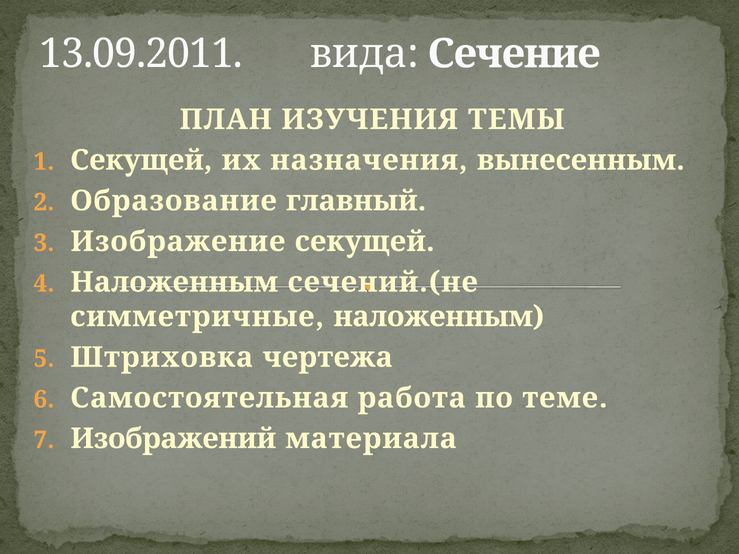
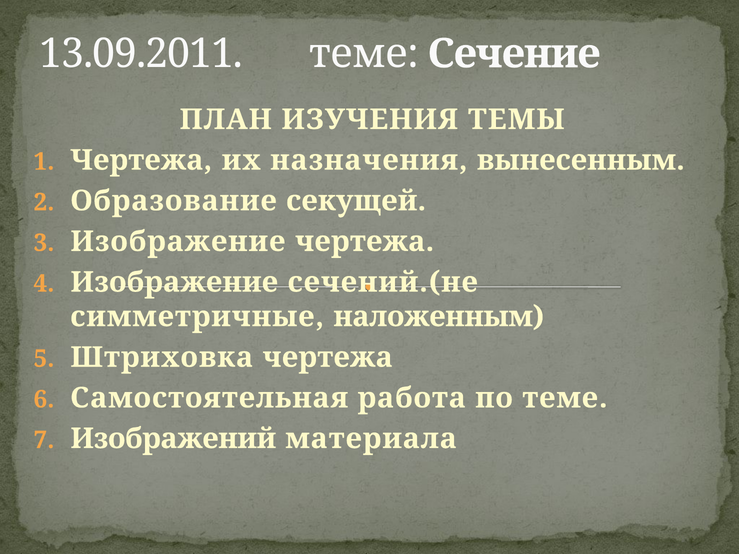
13.09.2011 вида: вида -> теме (364, 54)
Секущей: Секущей -> Чертежа (141, 160)
главный: главный -> секущей (356, 201)
Изображение секущей: секущей -> чертежа (365, 242)
Наложенным: Наложенным -> Изображение (174, 282)
